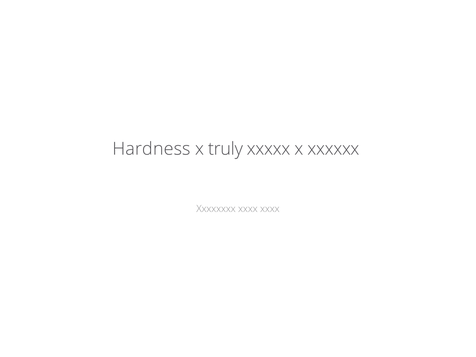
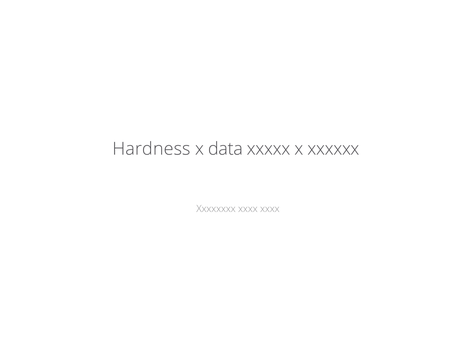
truly: truly -> data (225, 149)
